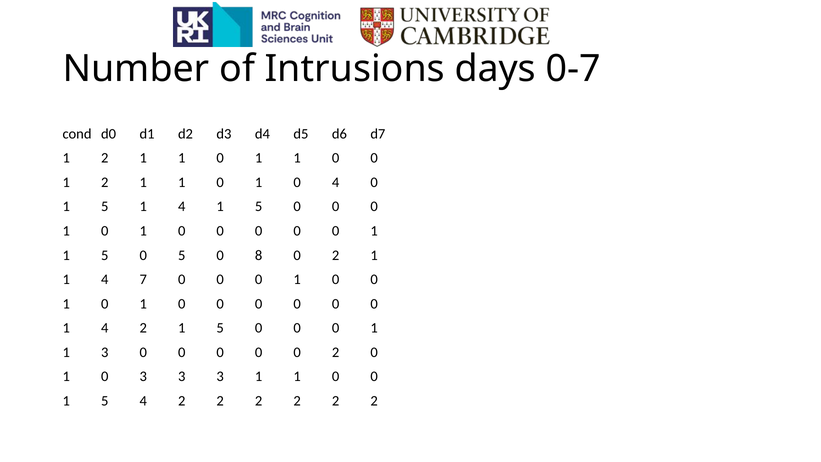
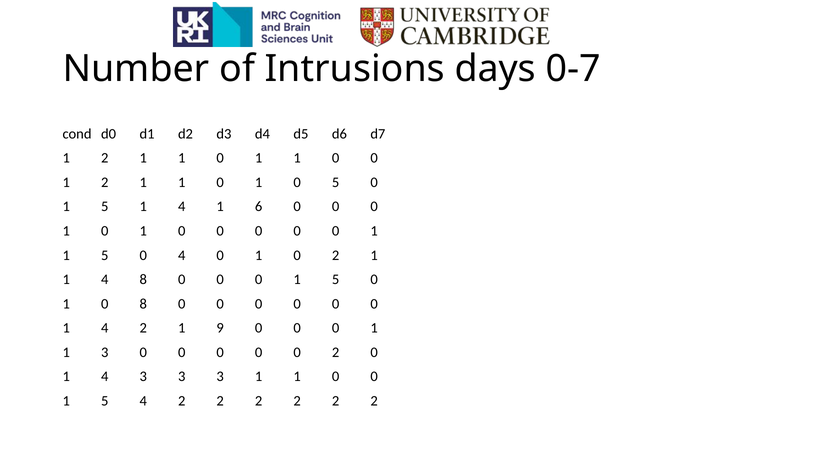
0 4: 4 -> 5 (336, 182)
4 1 5: 5 -> 6 (259, 207)
0 5: 5 -> 4 (182, 255)
8: 8 -> 1 (259, 255)
4 7: 7 -> 8 (143, 279)
0: 0 -> 5 (336, 279)
1: 1 -> 8 (143, 304)
2 1 5: 5 -> 9 (220, 328)
0: 0 -> 4 (105, 376)
